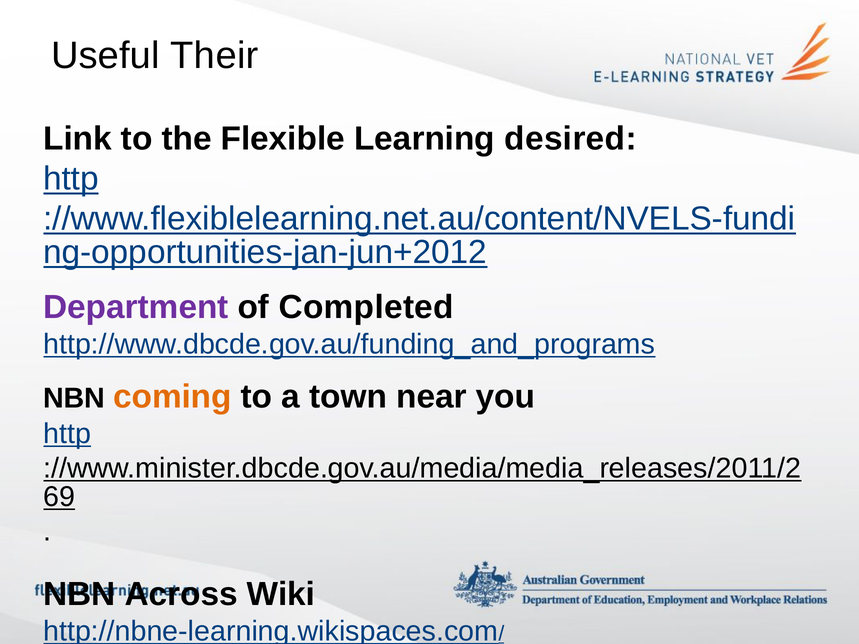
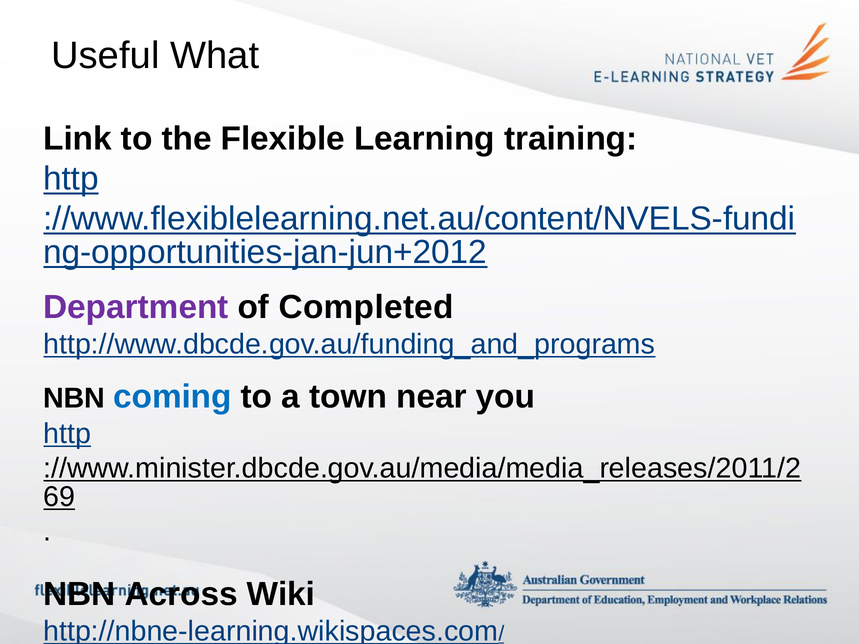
Their: Their -> What (215, 56)
desired: desired -> training (571, 139)
coming colour: orange -> blue (172, 397)
